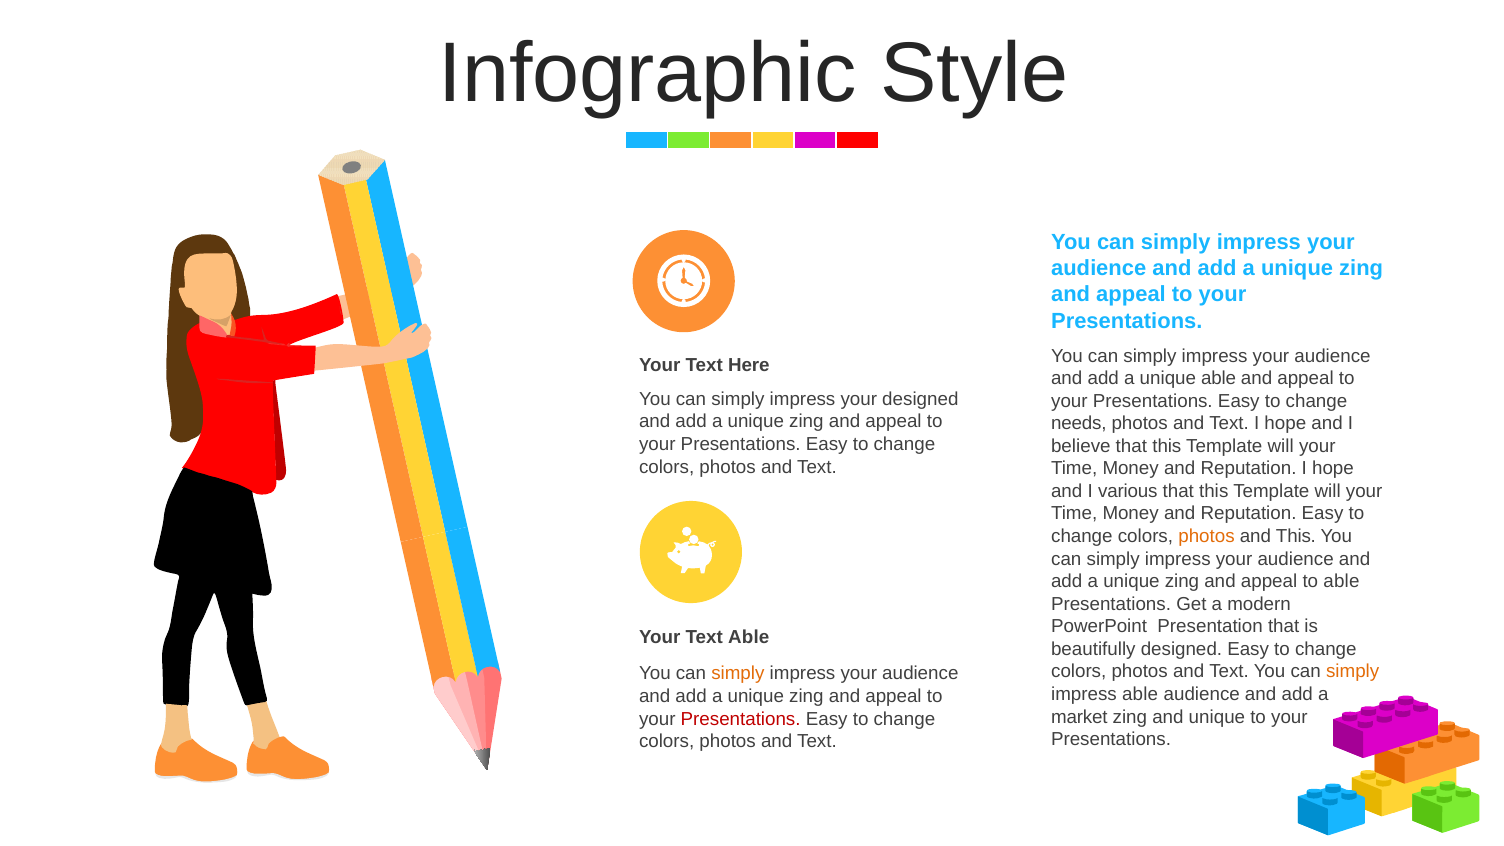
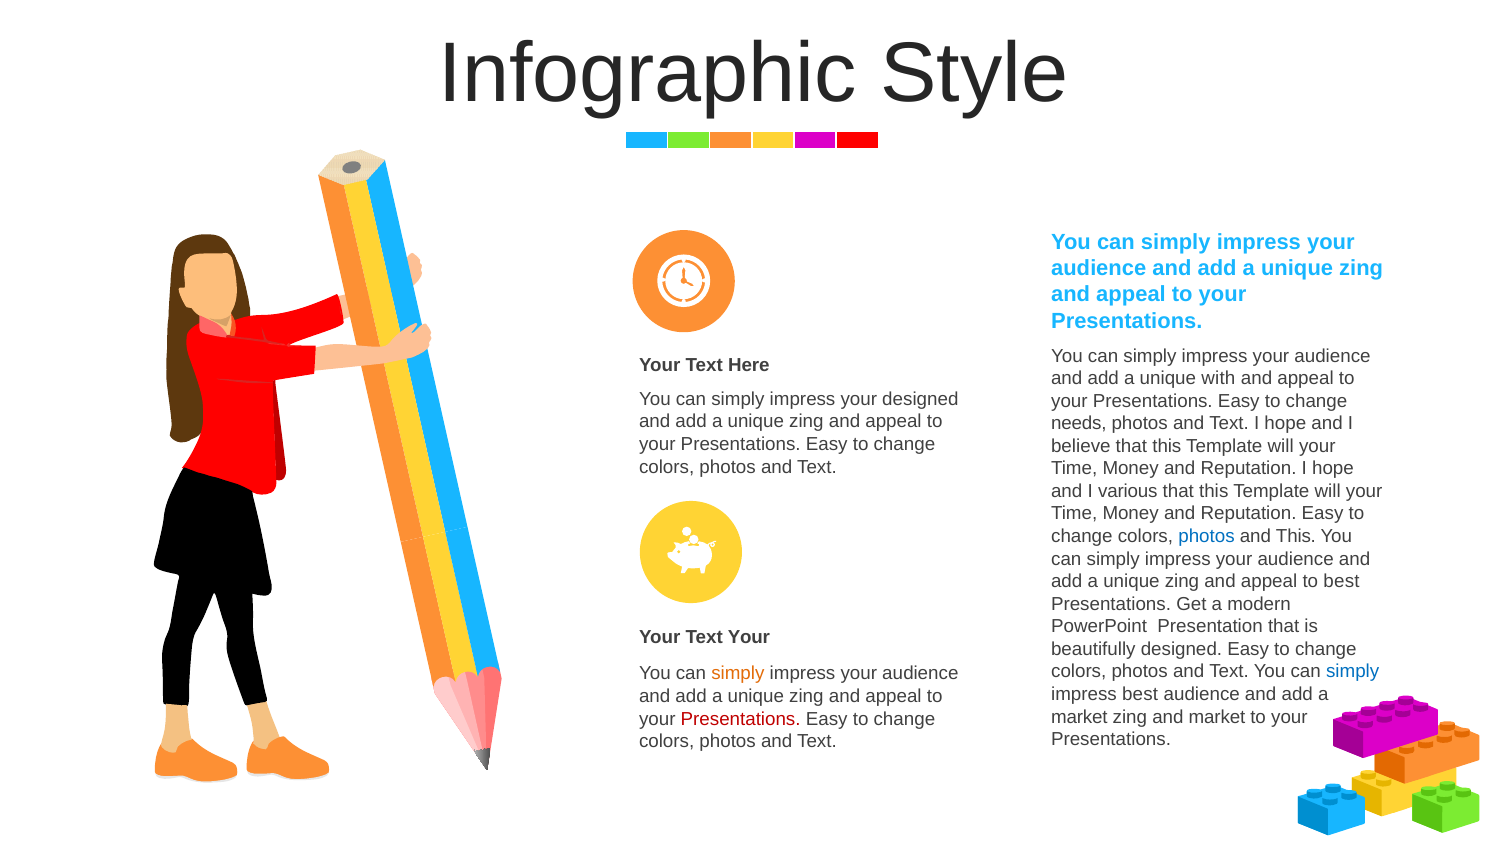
unique able: able -> with (1218, 378)
photos colour: orange -> blue (1207, 536)
to able: able -> best (1342, 581)
Your Text Able: Able -> Your (749, 638)
simply colour: orange -> blue (1353, 672)
impress able: able -> best (1140, 694)
and unique: unique -> market (1217, 717)
